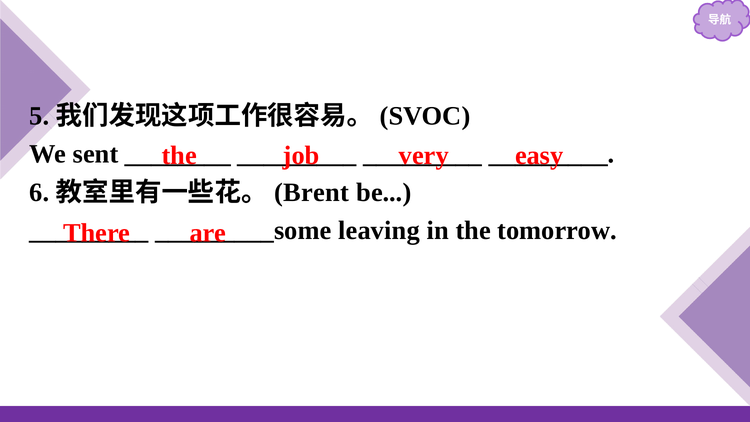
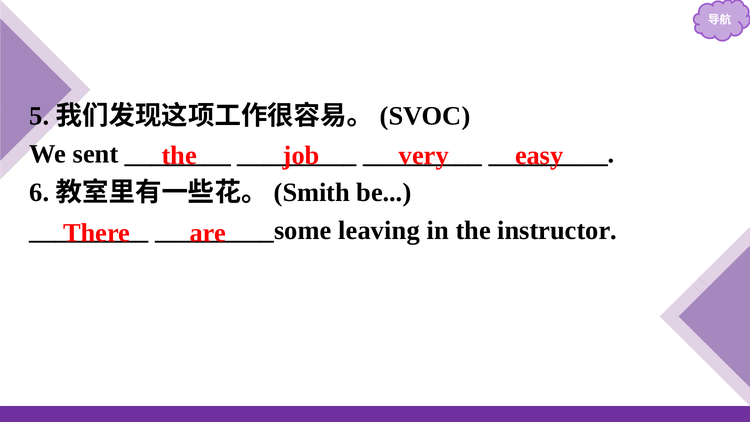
Brent: Brent -> Smith (312, 192)
tomorrow: tomorrow -> instructor (557, 230)
